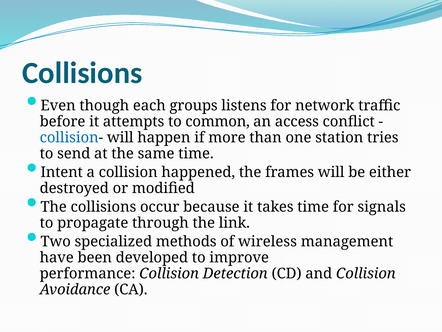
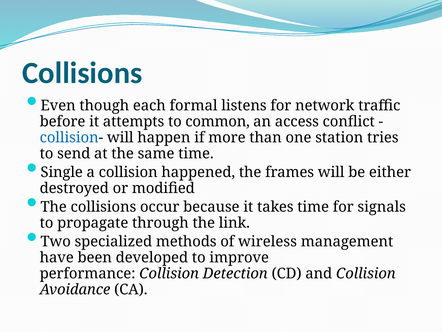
groups: groups -> formal (194, 106)
Intent: Intent -> Single (62, 172)
